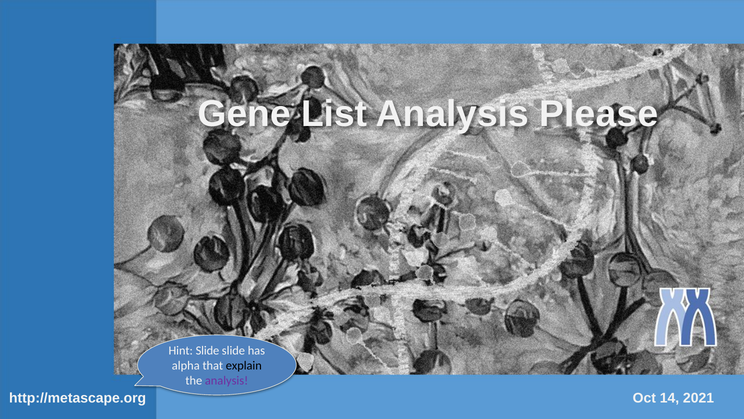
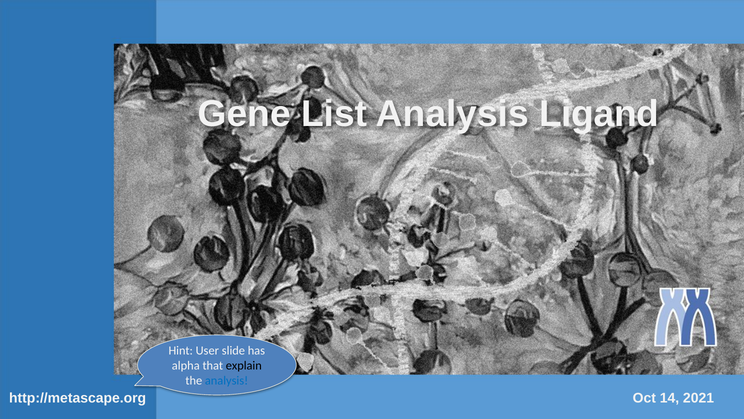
Please: Please -> Ligand (599, 114)
Hint Slide: Slide -> User (207, 350)
analysis colour: purple -> blue (227, 380)
